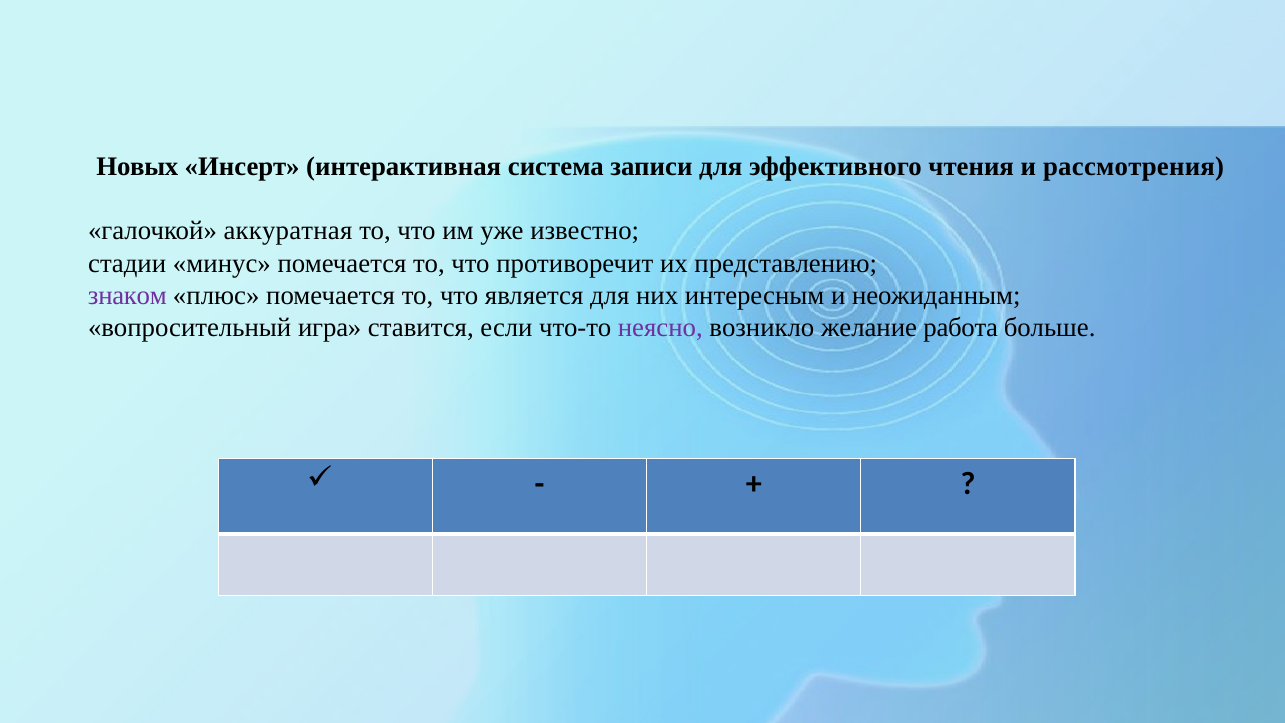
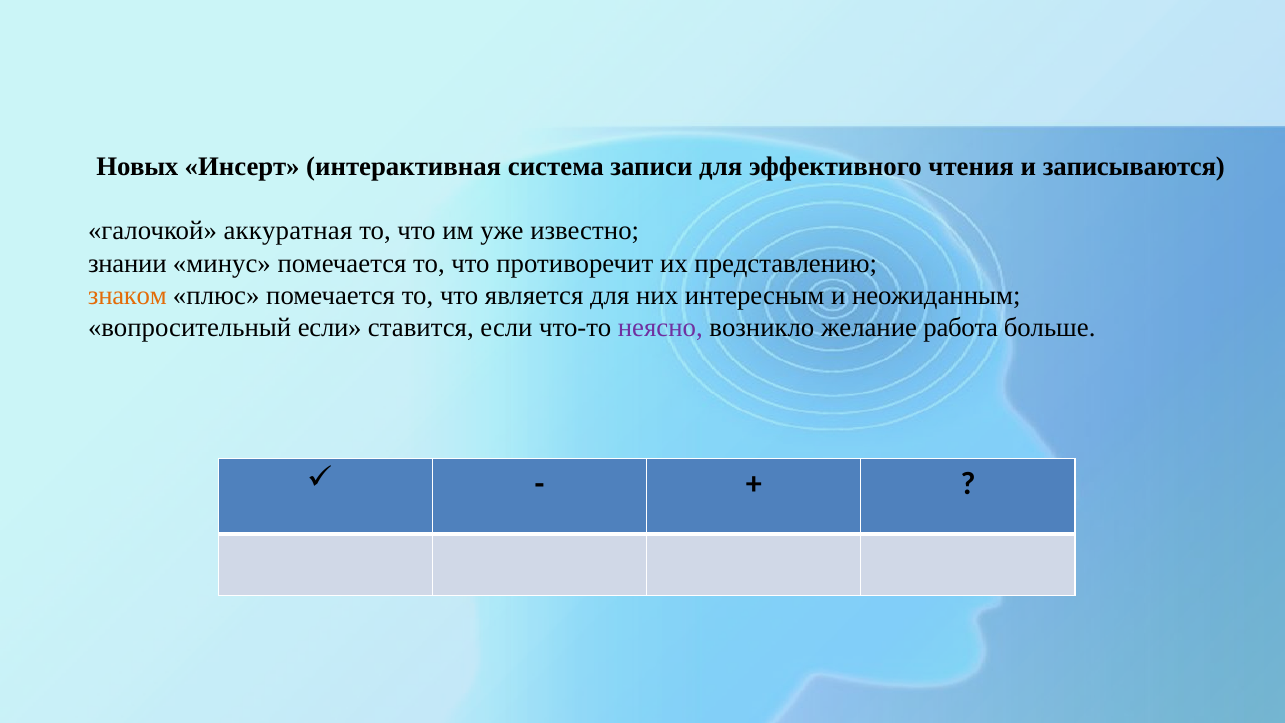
рассмотрения: рассмотрения -> записываются (1134, 167)
стадии: стадии -> знании (127, 263)
знаком colour: purple -> orange (127, 295)
вопросительный игра: игра -> если (330, 327)
